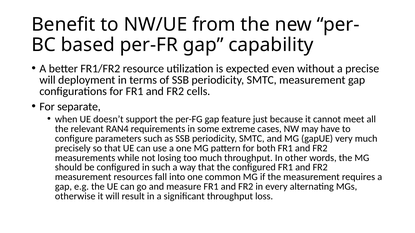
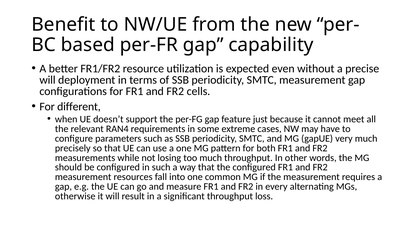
separate: separate -> different (79, 107)
